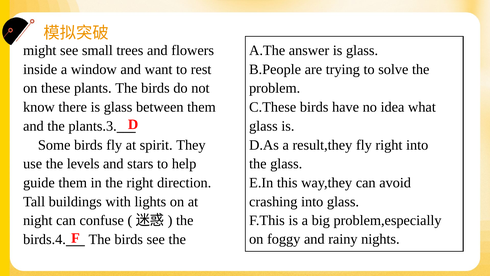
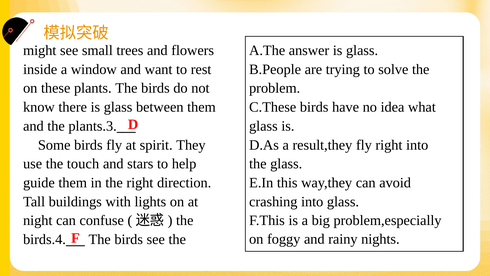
levels: levels -> touch (83, 164)
